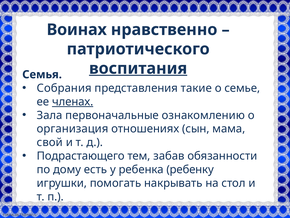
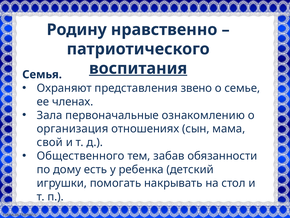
Воинах: Воинах -> Родину (77, 30)
Собрания: Собрания -> Охраняют (64, 88)
такие: такие -> звено (196, 88)
членах underline: present -> none (73, 101)
Подрастающего: Подрастающего -> Общественного (81, 156)
ребенку: ребенку -> детский (190, 169)
